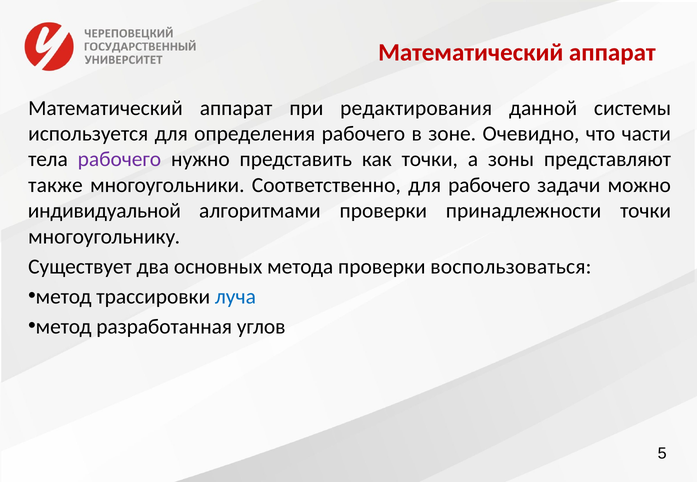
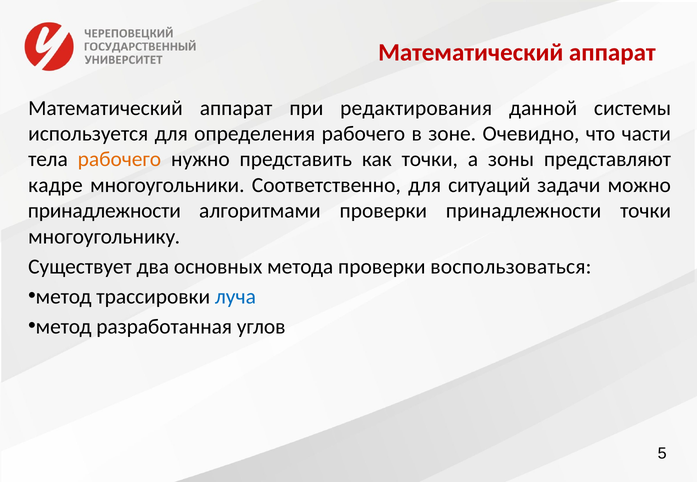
рабочего colour: purple -> orange (119, 160)
также: также -> кадре (55, 185)
для рабочего: рабочего -> ситуаций (489, 185)
индивидуальной: индивидуальной -> принадлежности (104, 211)
